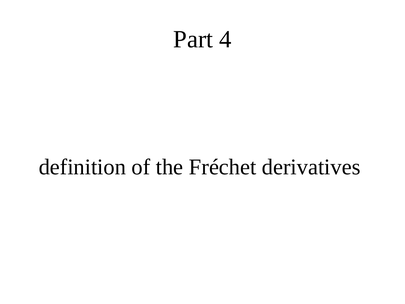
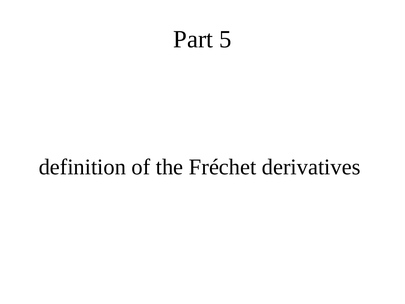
4: 4 -> 5 (225, 39)
